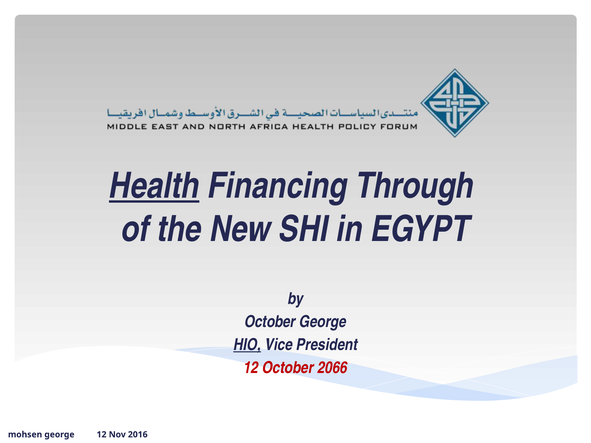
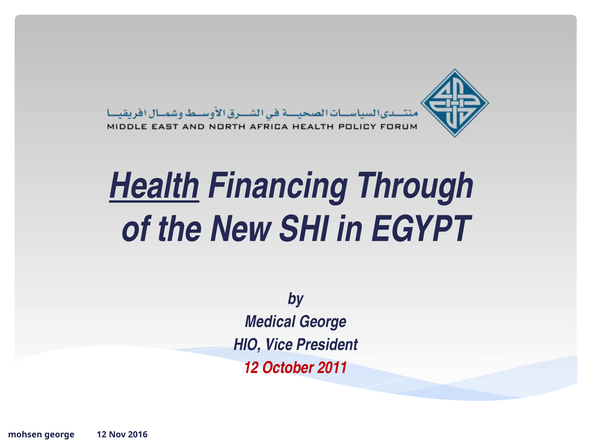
October: October -> Medical (270, 322)
HIO underline: present -> none (247, 345)
2066: 2066 -> 2011 (332, 368)
